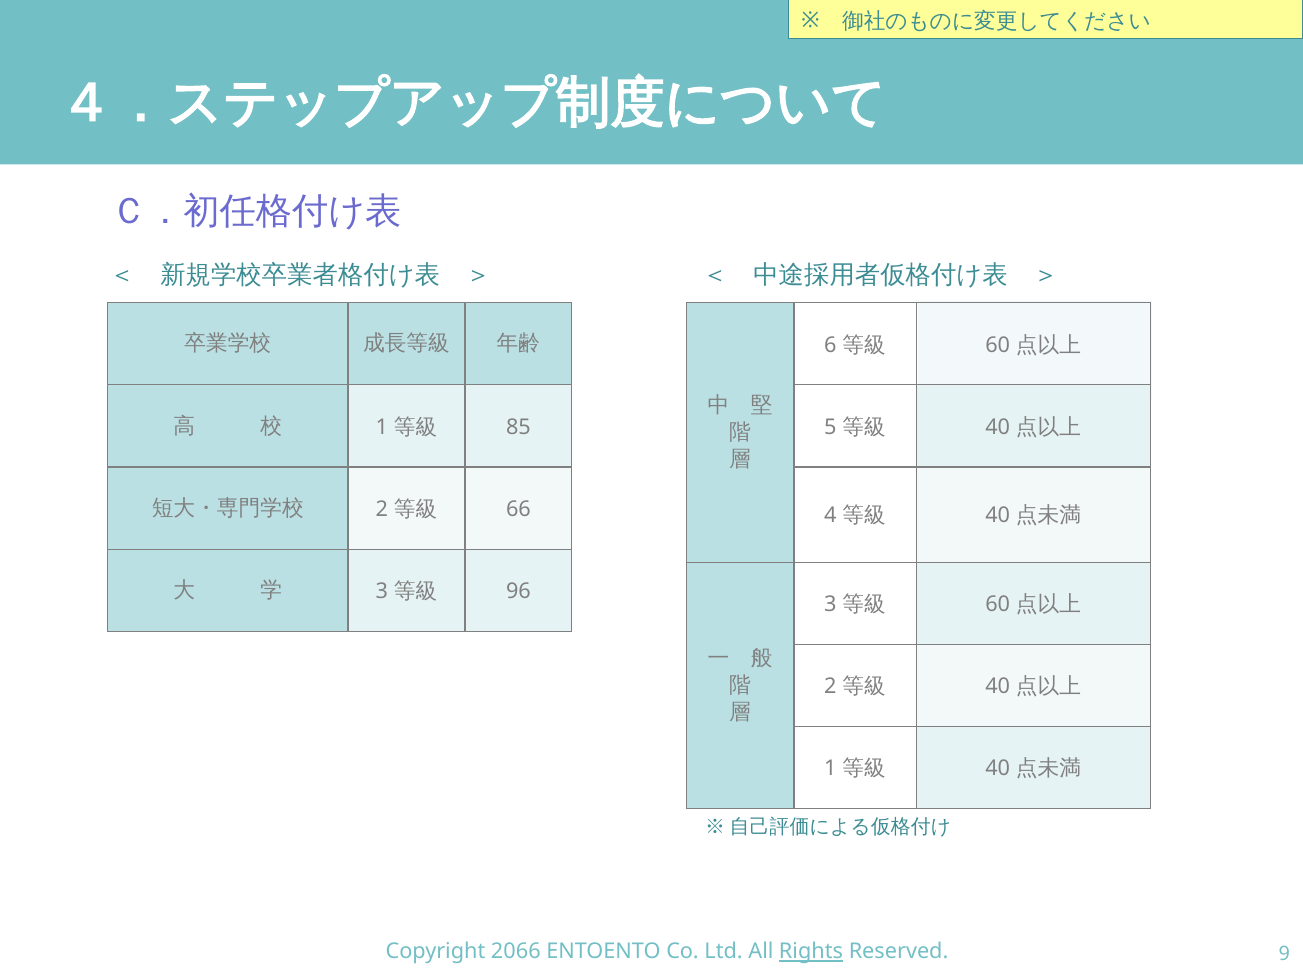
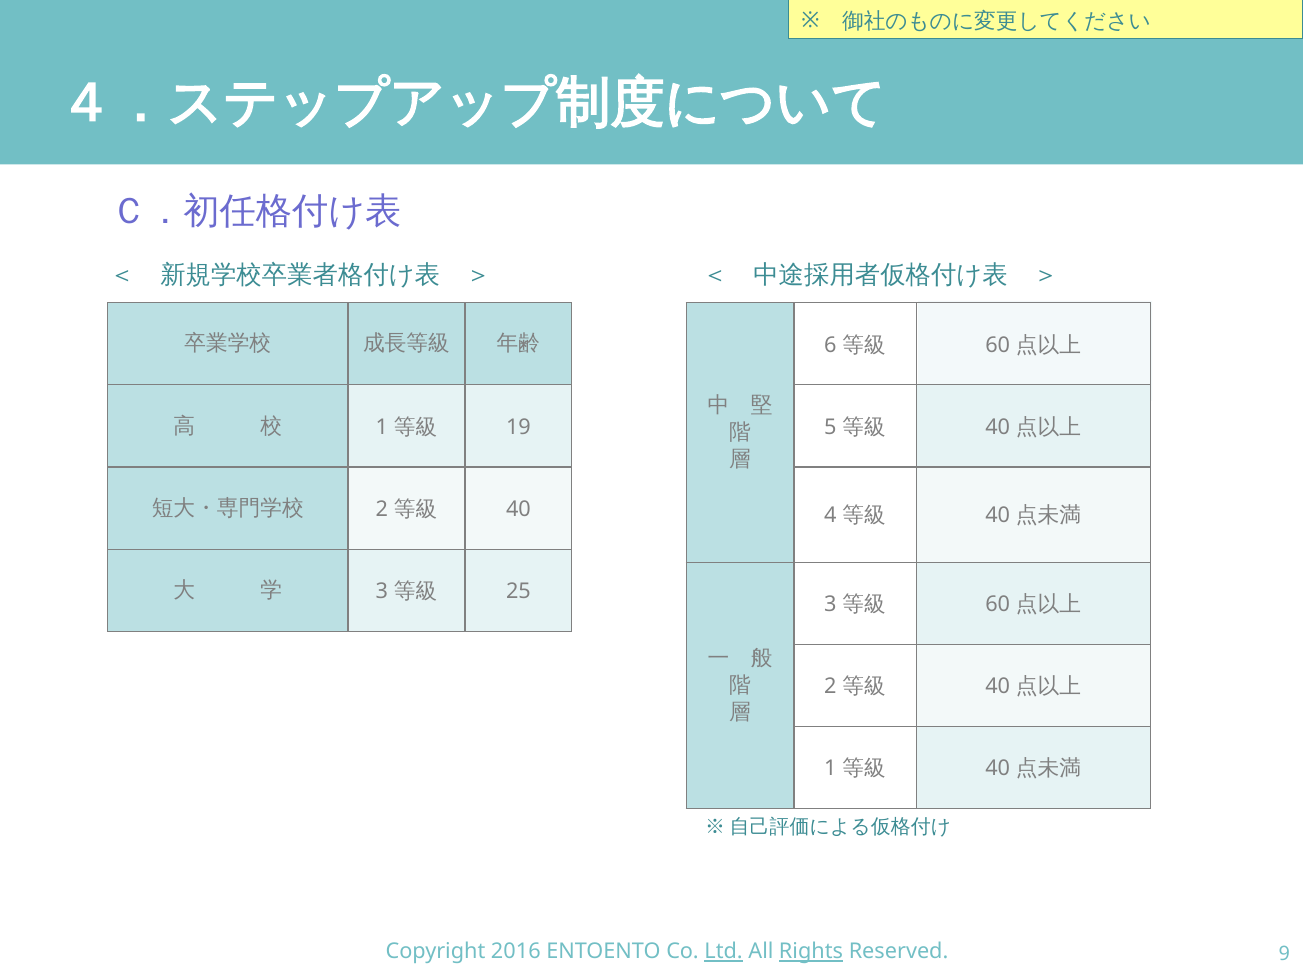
85: 85 -> 19 (518, 427)
66: 66 -> 40 (518, 509)
96: 96 -> 25 (518, 591)
2066: 2066 -> 2016 (516, 951)
Ltd underline: none -> present (724, 951)
